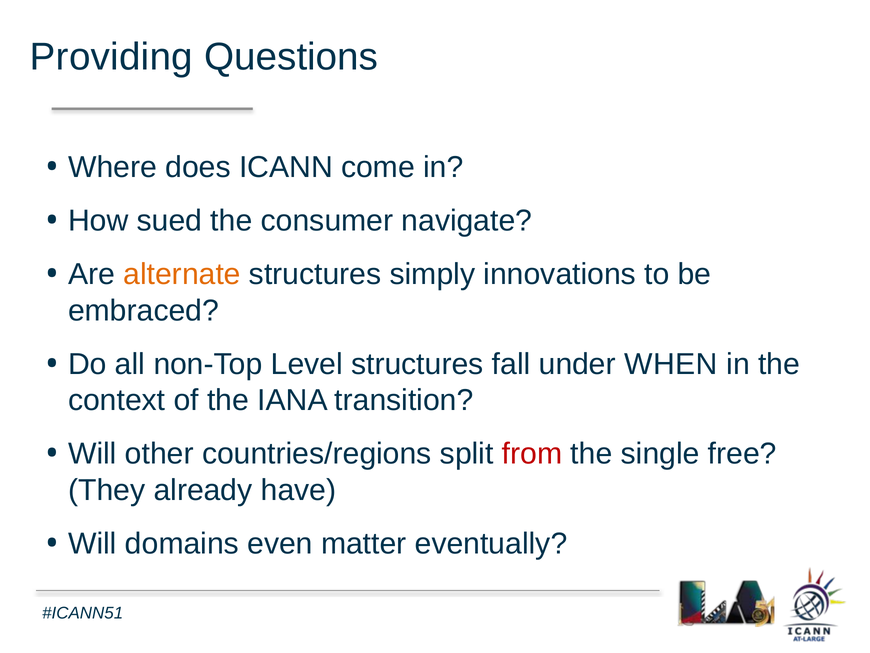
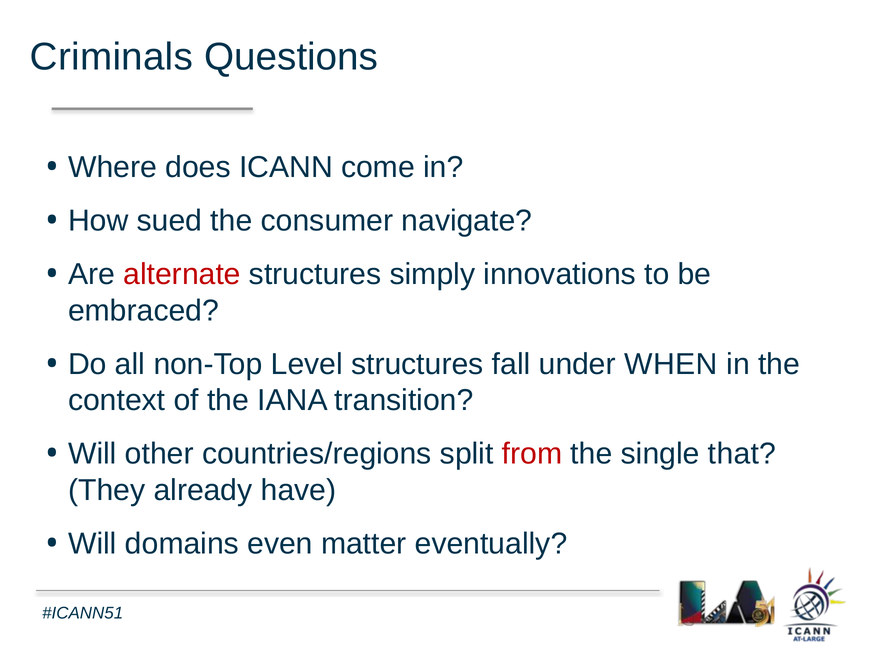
Providing: Providing -> Criminals (111, 57)
alternate colour: orange -> red (182, 274)
free: free -> that (742, 454)
